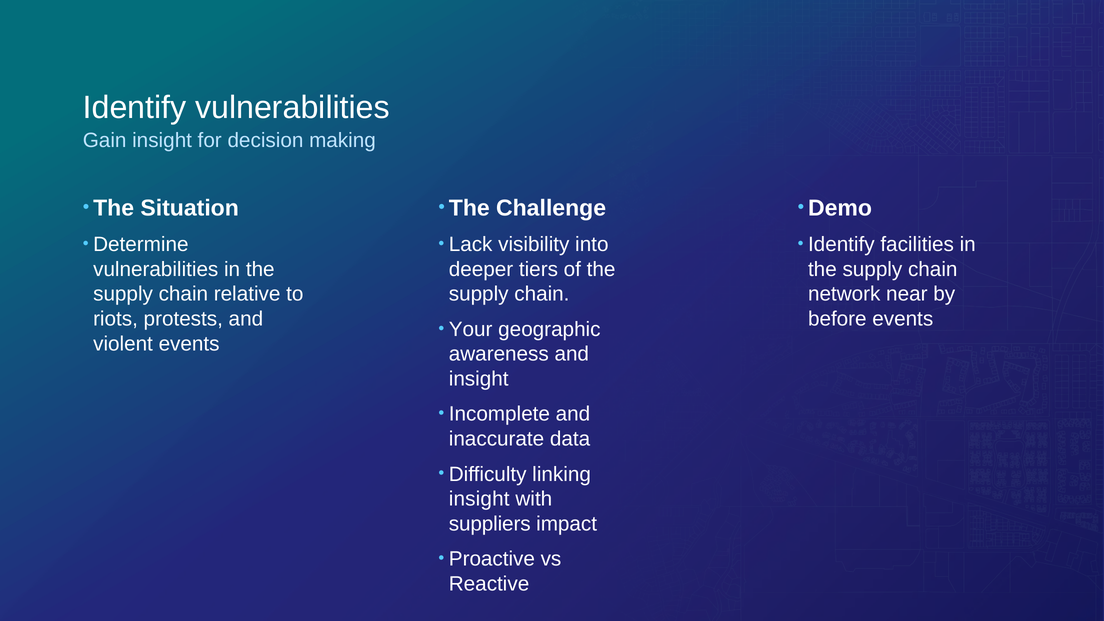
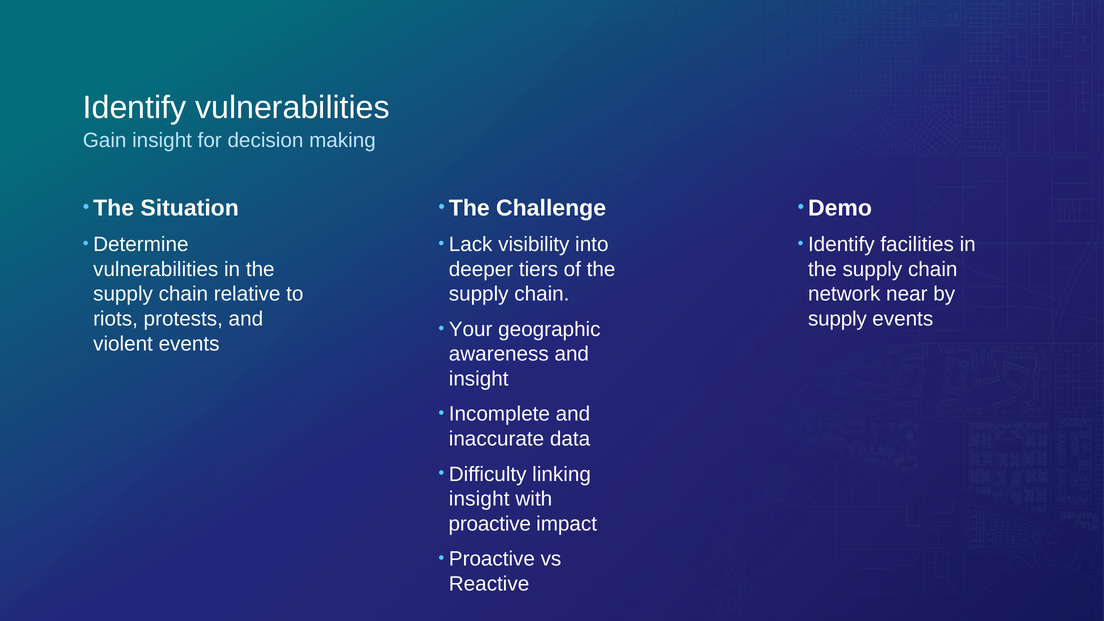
before: before -> supply (837, 319)
suppliers: suppliers -> proactive (490, 524)
